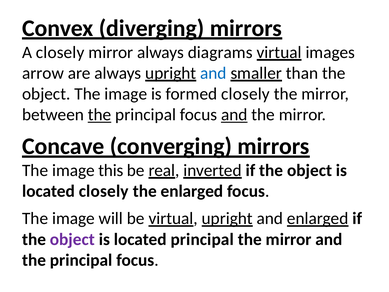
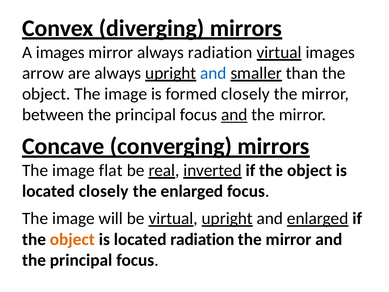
A closely: closely -> images (60, 52)
always diagrams: diagrams -> radiation (220, 52)
the underline: present -> none (100, 115)
this: this -> flat (111, 170)
object colour: purple -> orange (72, 239)
located principal: principal -> radiation (202, 239)
